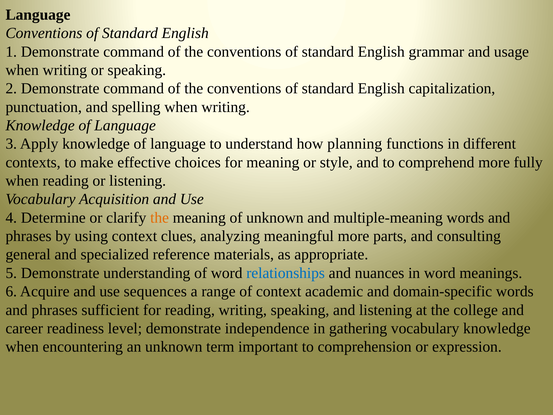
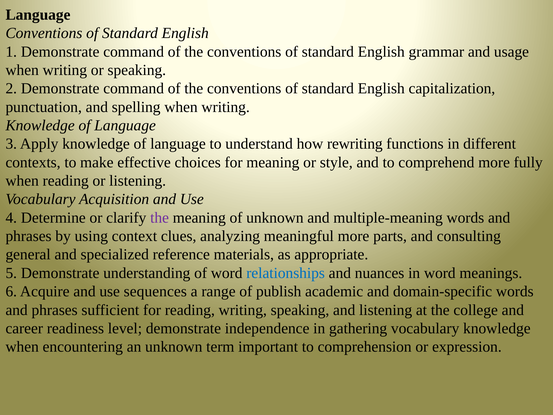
planning: planning -> rewriting (355, 144)
the colour: orange -> purple (160, 218)
of context: context -> publish (279, 291)
